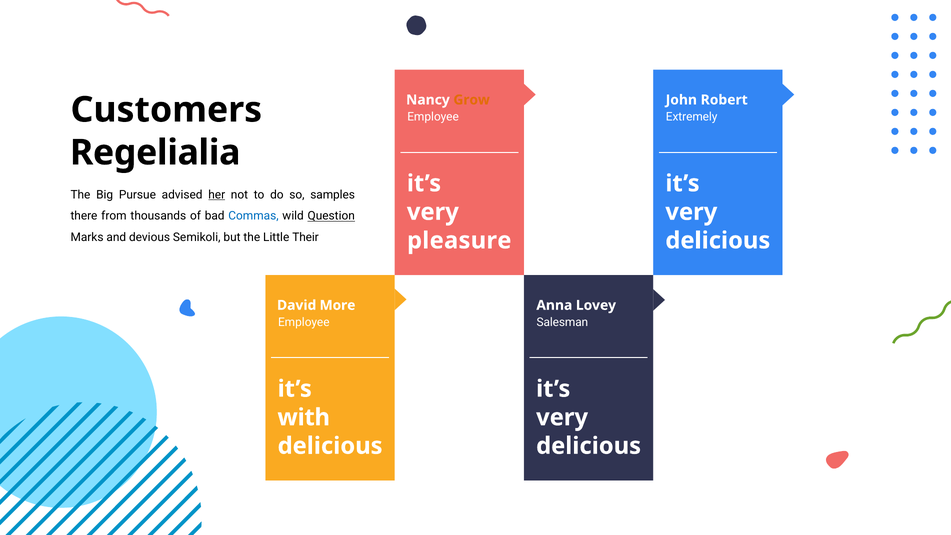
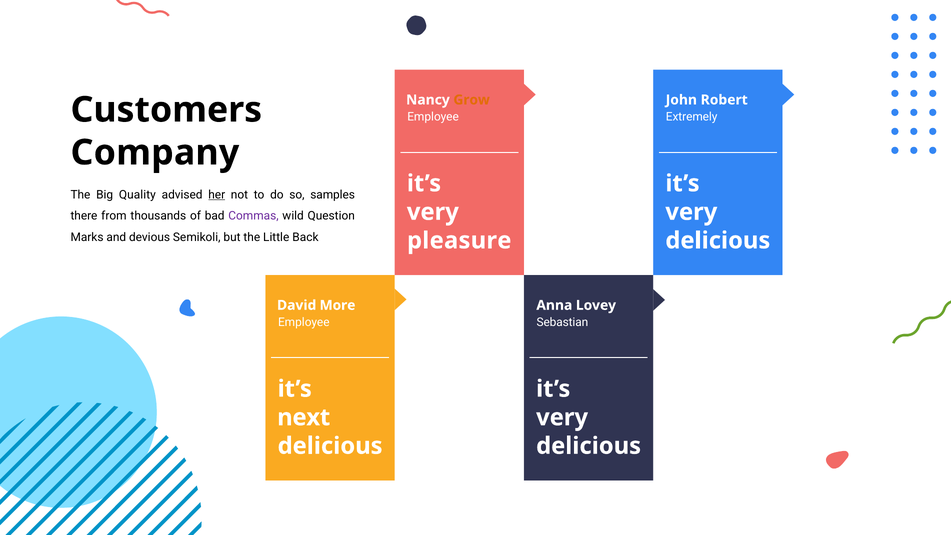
Regelialia: Regelialia -> Company (155, 153)
Pursue: Pursue -> Quality (137, 195)
Commas colour: blue -> purple (253, 216)
Question underline: present -> none (331, 216)
Their: Their -> Back (305, 237)
Salesman: Salesman -> Sebastian (562, 322)
with: with -> next (304, 417)
